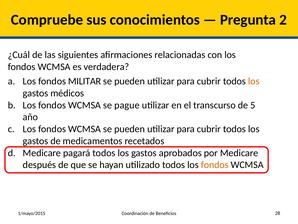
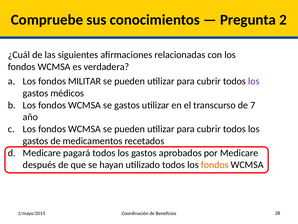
los colour: orange -> purple (254, 81)
se pague: pague -> gastos (127, 105)
5: 5 -> 7 (253, 105)
